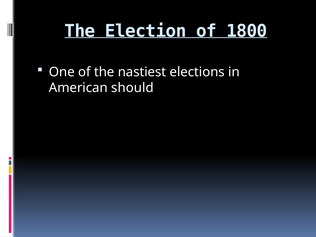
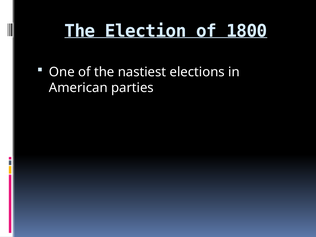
should: should -> parties (132, 88)
